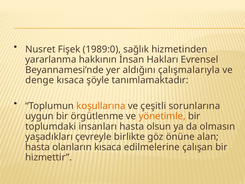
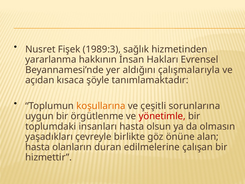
1989:0: 1989:0 -> 1989:3 (102, 49)
denge: denge -> açıdan (40, 80)
yönetimle colour: orange -> red (162, 116)
olanların kısaca: kısaca -> duran (108, 147)
